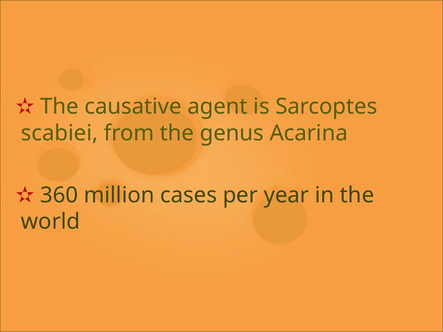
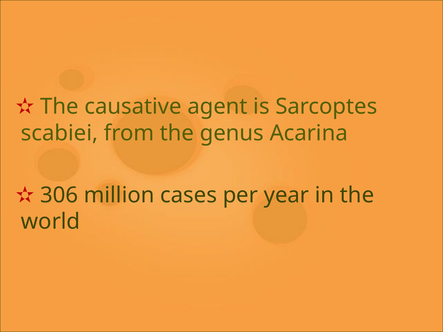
360: 360 -> 306 (59, 195)
